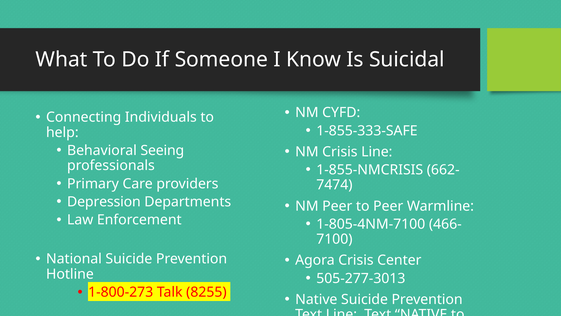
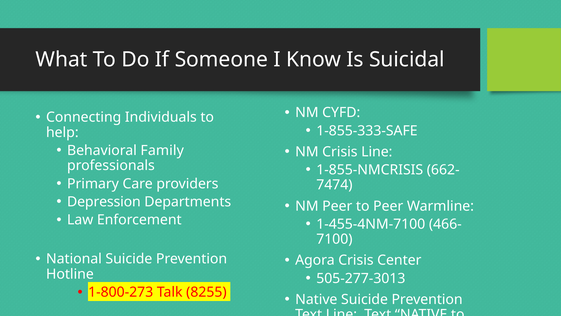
Seeing: Seeing -> Family (162, 150)
1-805-4NM-7100: 1-805-4NM-7100 -> 1-455-4NM-7100 (371, 224)
